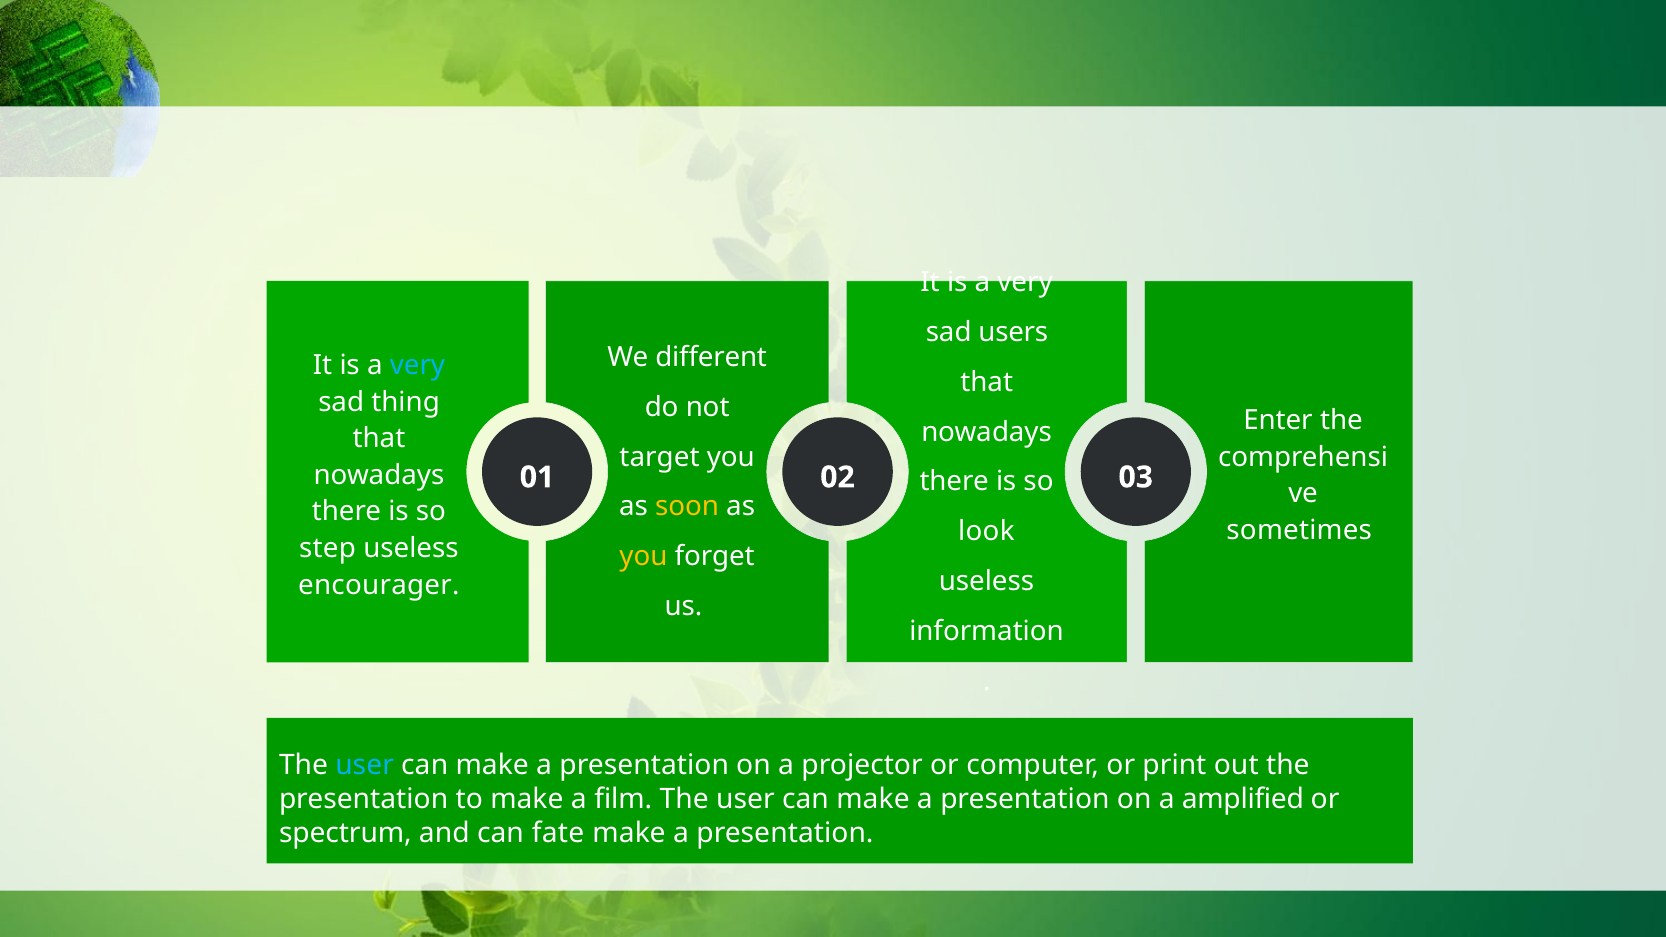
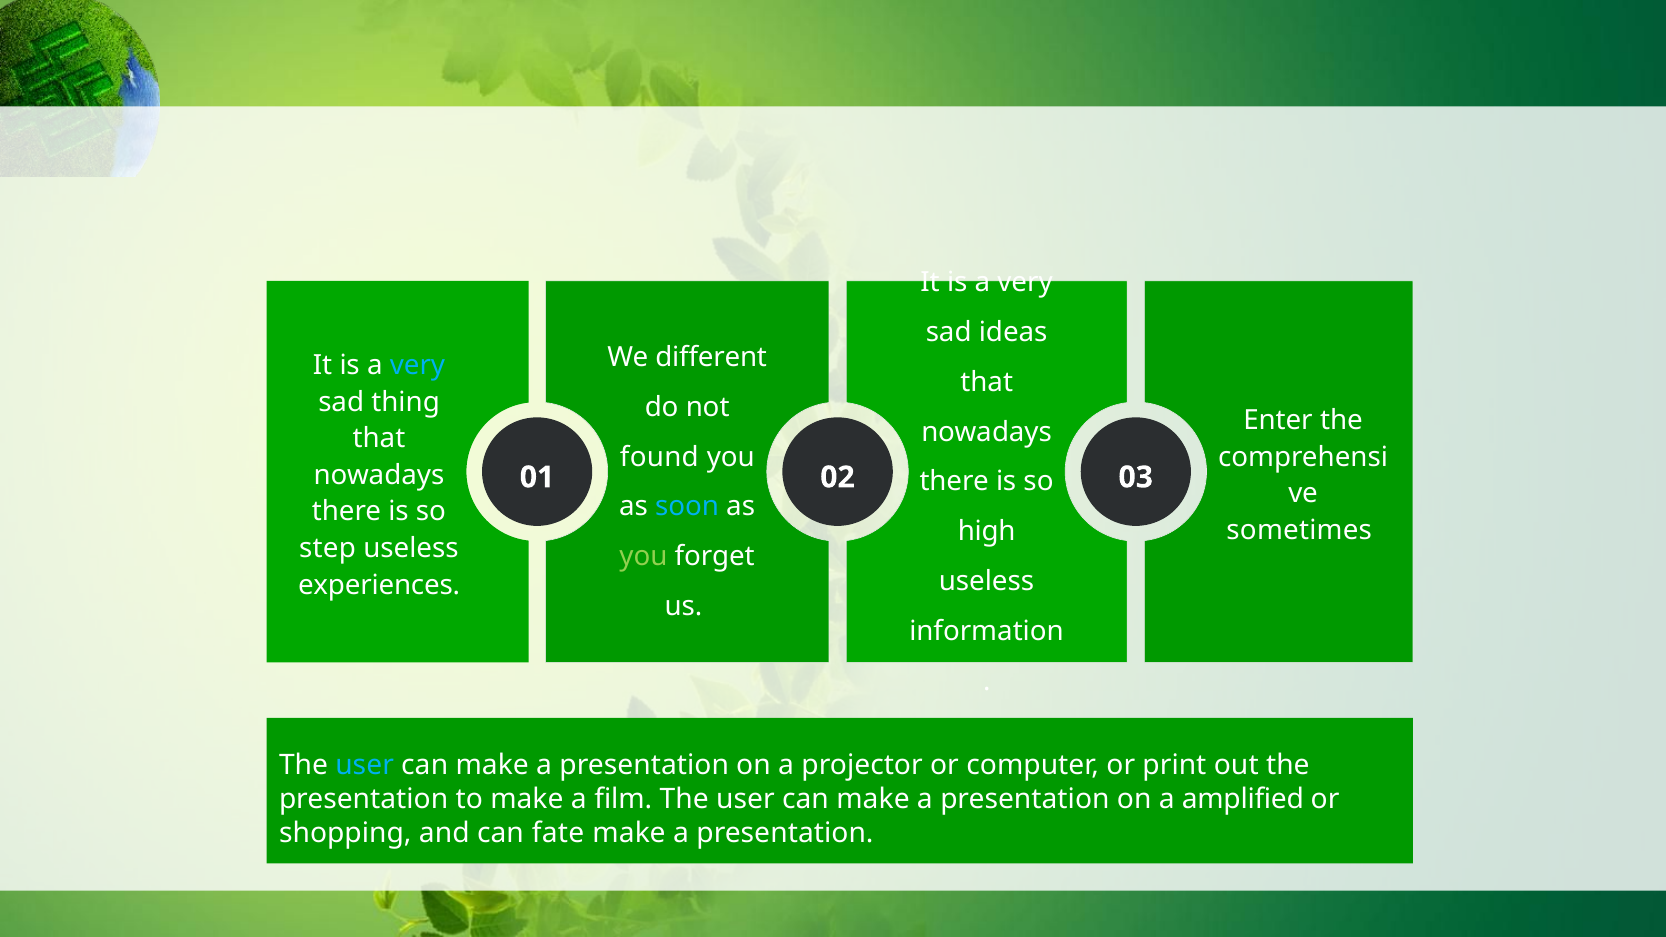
users: users -> ideas (1013, 332)
target: target -> found (659, 457)
soon colour: yellow -> light blue (687, 507)
look: look -> high (987, 532)
you colour: yellow -> light green (643, 557)
encourager: encourager -> experiences (379, 585)
spectrum: spectrum -> shopping (345, 833)
